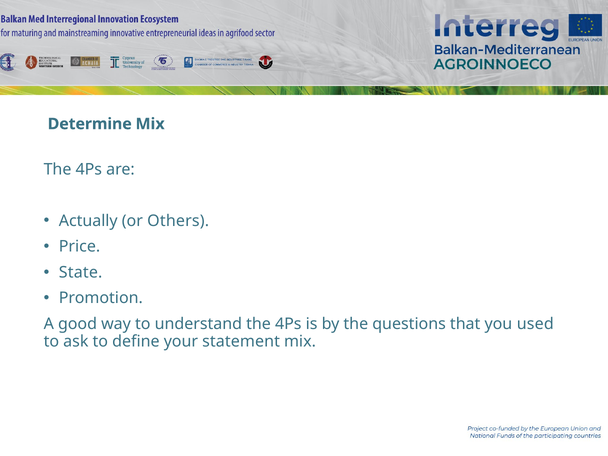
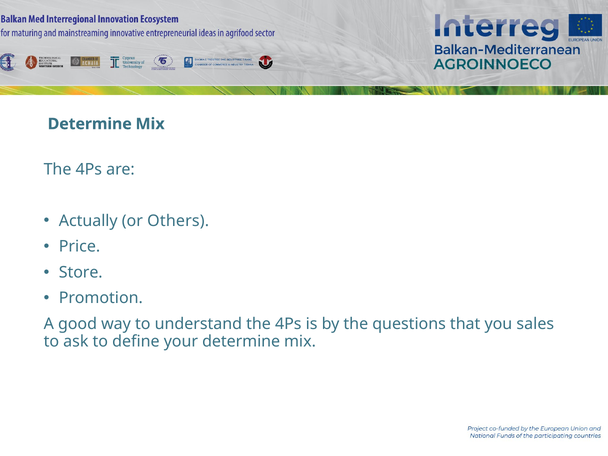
State: State -> Store (81, 272)
used: used -> sales (535, 324)
your statement: statement -> determine (241, 341)
